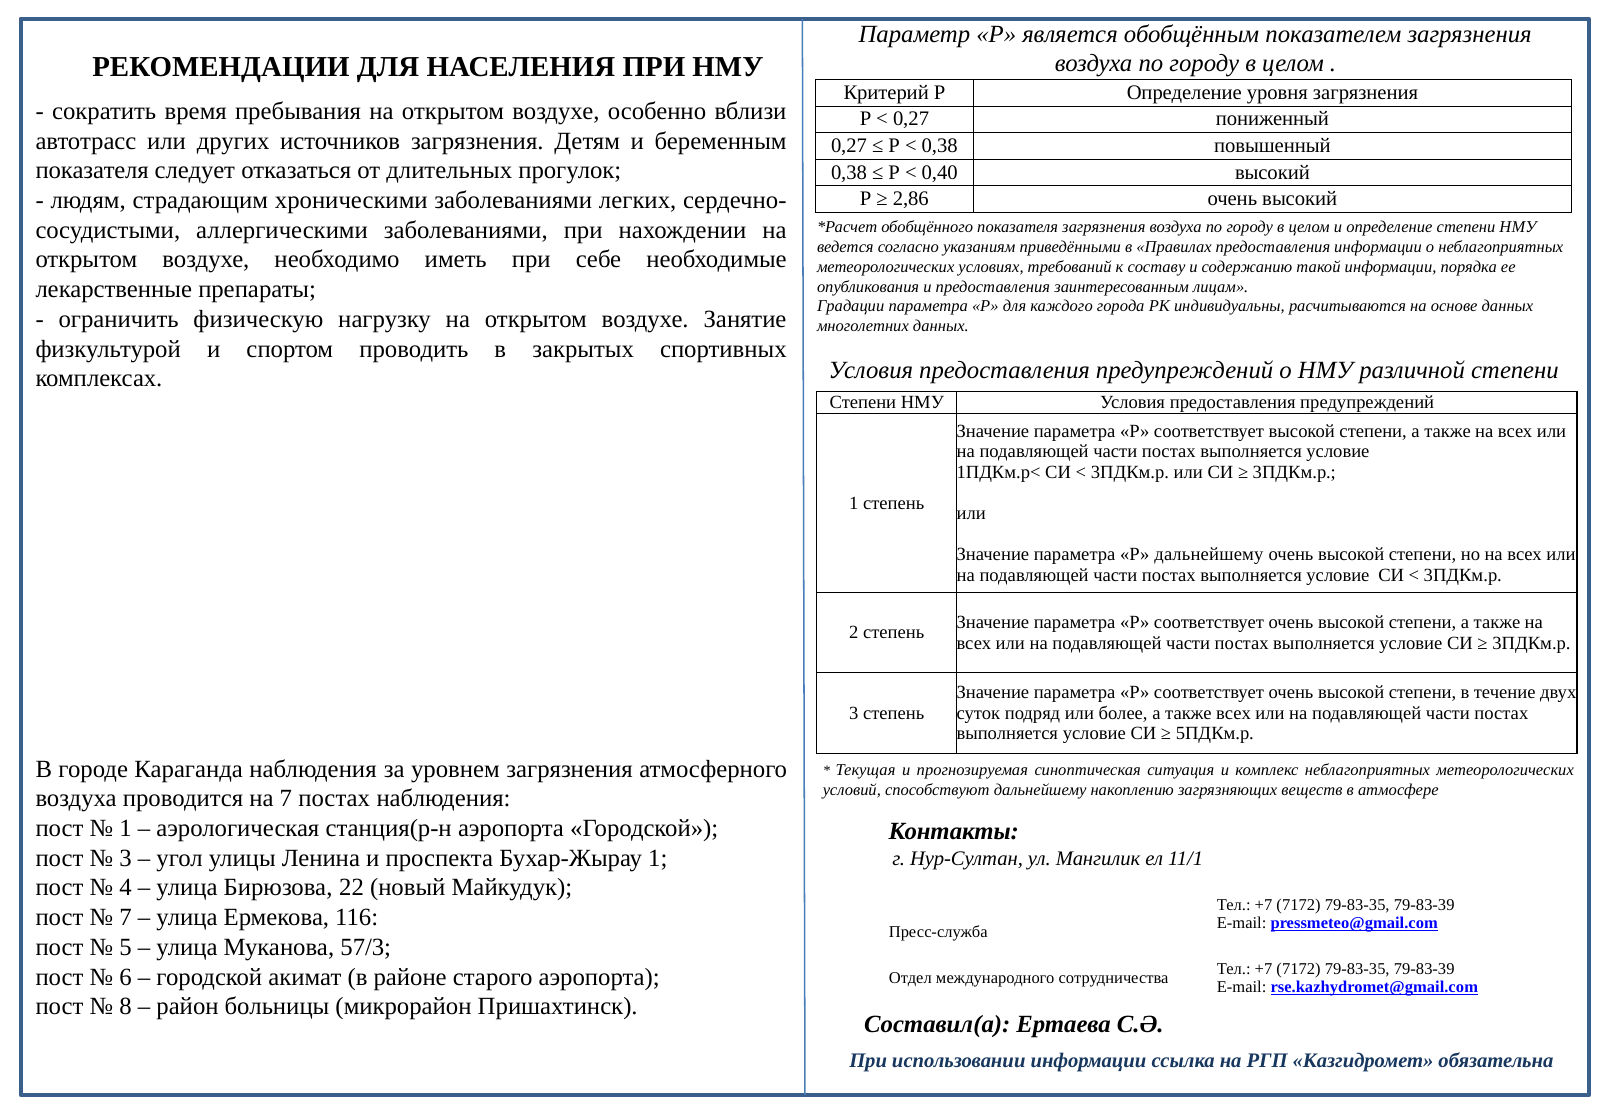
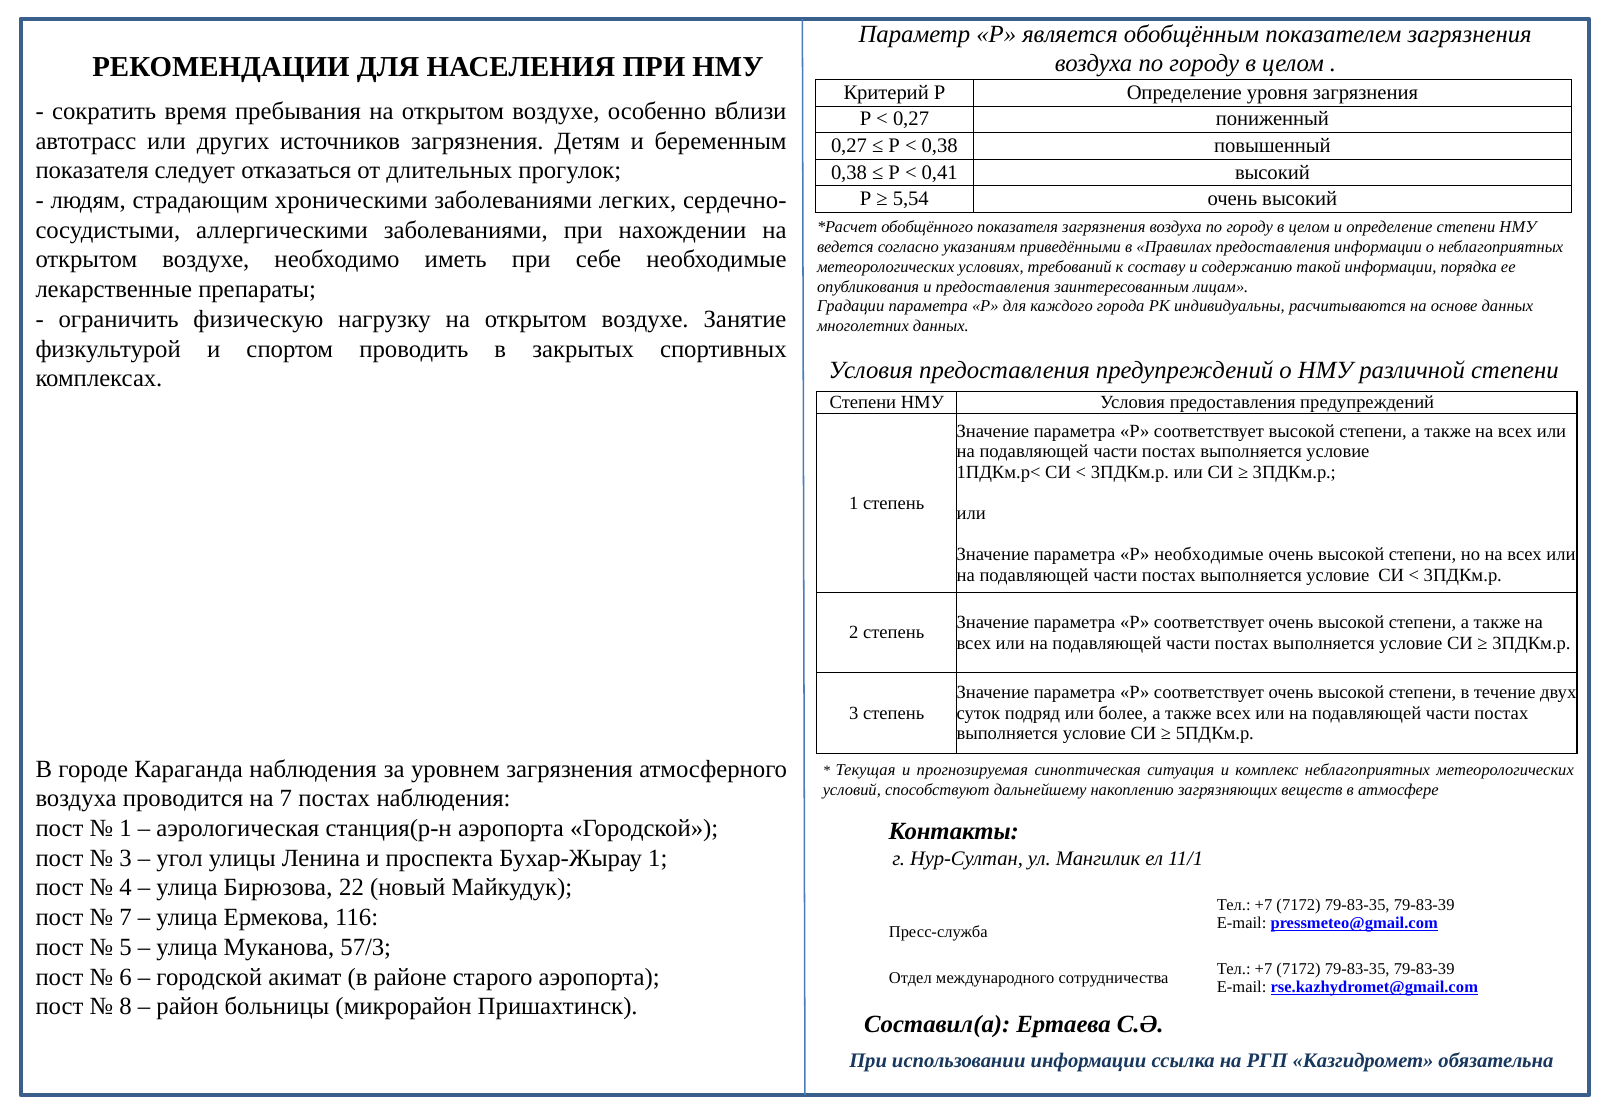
0,40: 0,40 -> 0,41 (940, 172)
2,86: 2,86 -> 5,54 (911, 199)
Р дальнейшему: дальнейшему -> необходимые (1209, 555)
